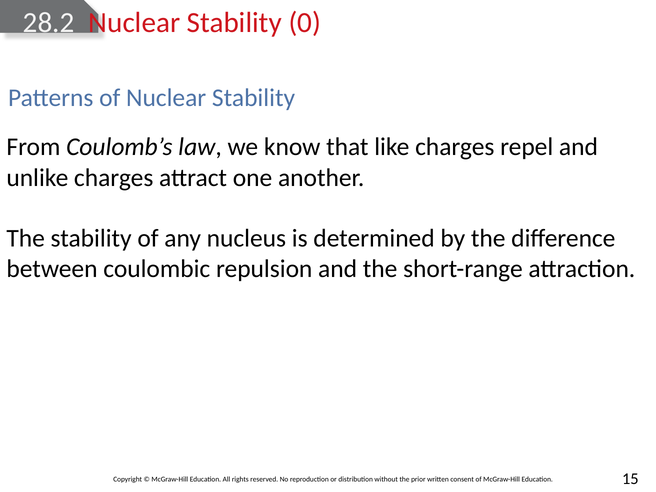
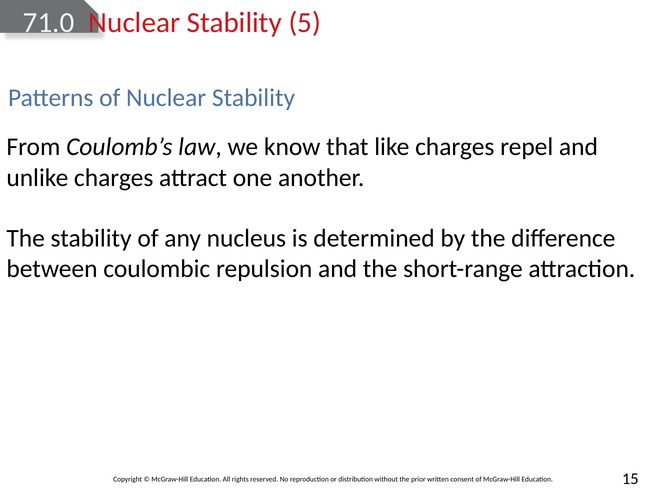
28.2: 28.2 -> 71.0 (49, 23)
0: 0 -> 5 (305, 23)
